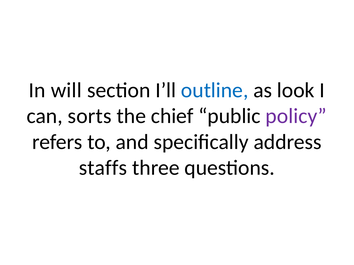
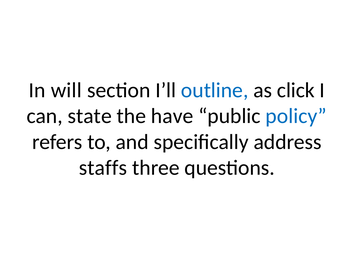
look: look -> click (296, 90)
sorts: sorts -> state (90, 116)
chief: chief -> have (172, 116)
policy colour: purple -> blue (296, 116)
